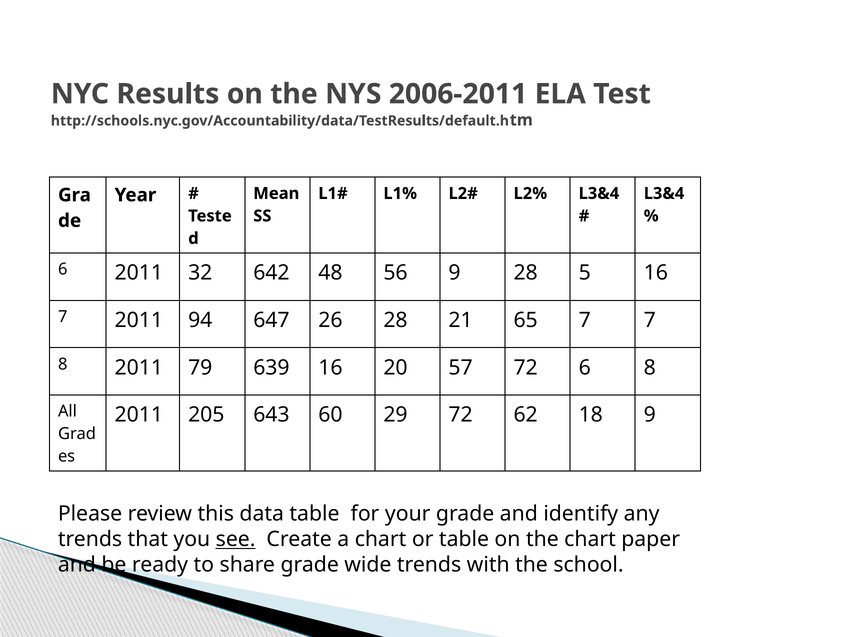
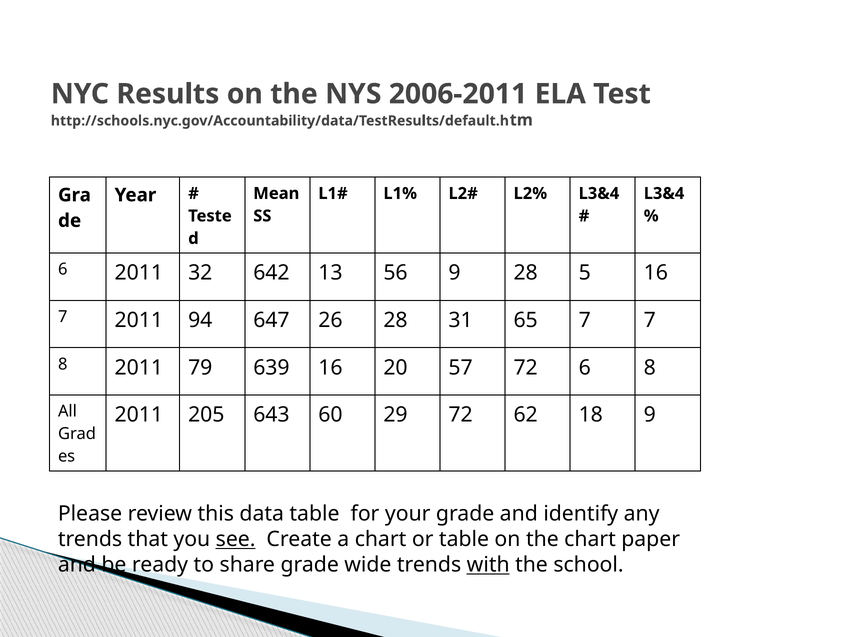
48: 48 -> 13 (330, 273)
21: 21 -> 31 (461, 320)
with underline: none -> present (488, 565)
